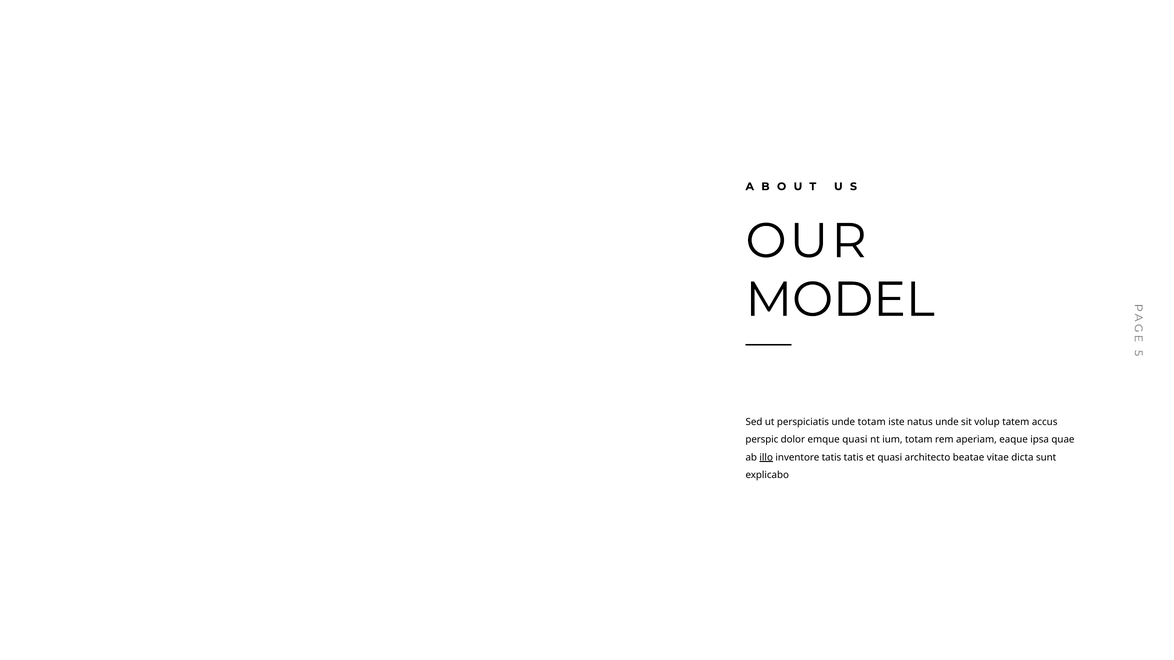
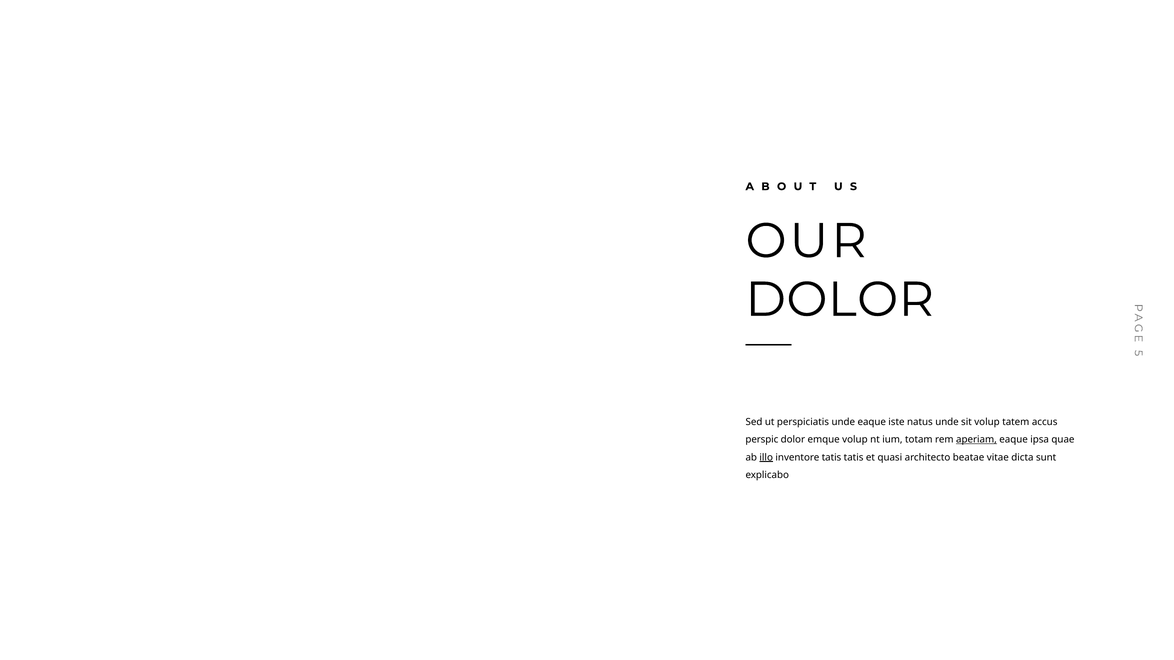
MODEL: MODEL -> DOLOR (840, 300)
unde totam: totam -> eaque (872, 422)
emque quasi: quasi -> volup (855, 440)
aperiam underline: none -> present (976, 440)
